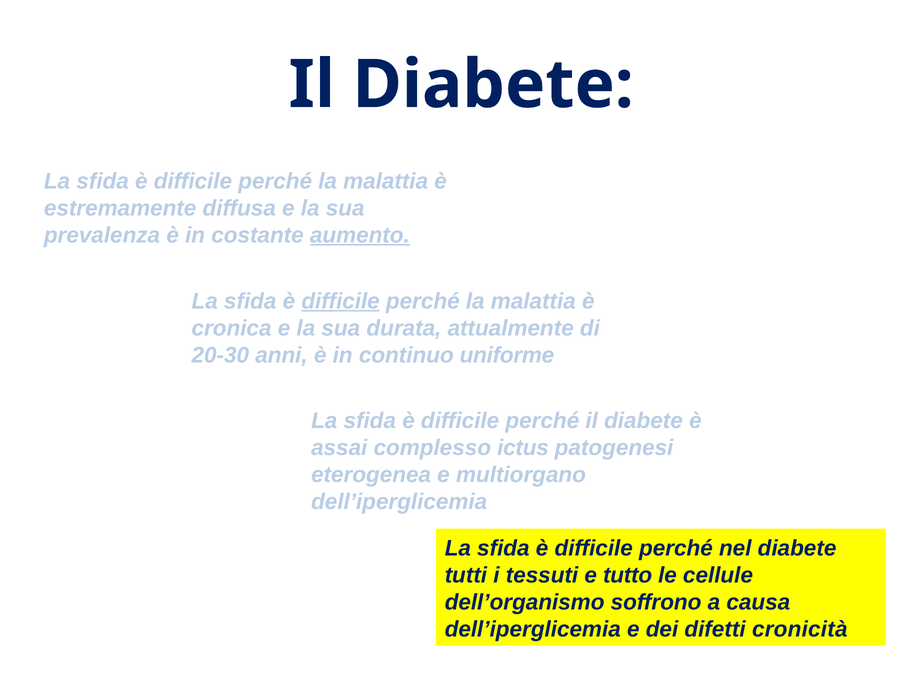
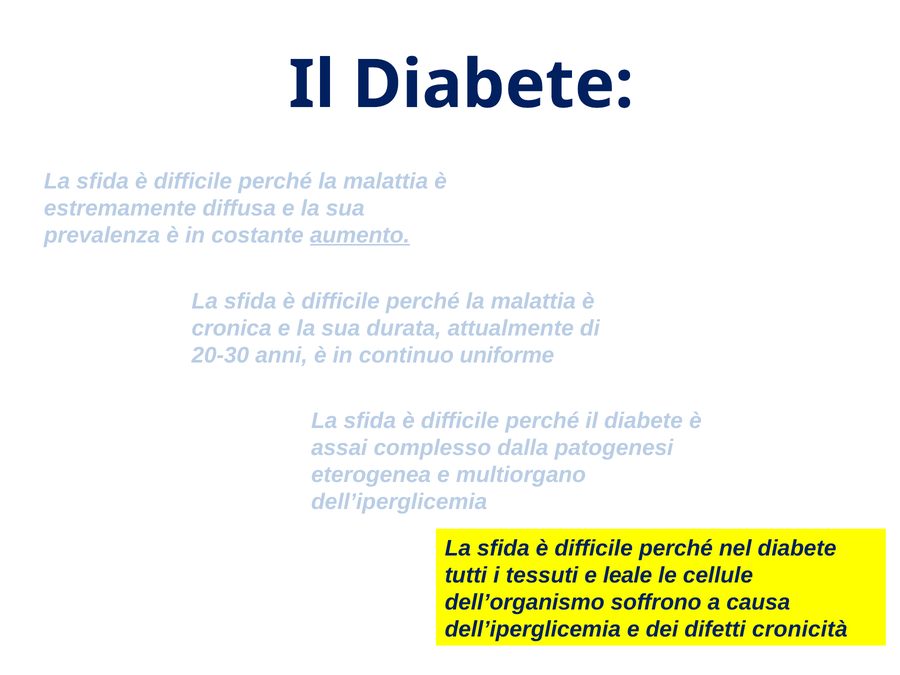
difficile underline: present -> none (341, 301)
ictus: ictus -> dalla (523, 448)
tutto: tutto -> leale (628, 575)
